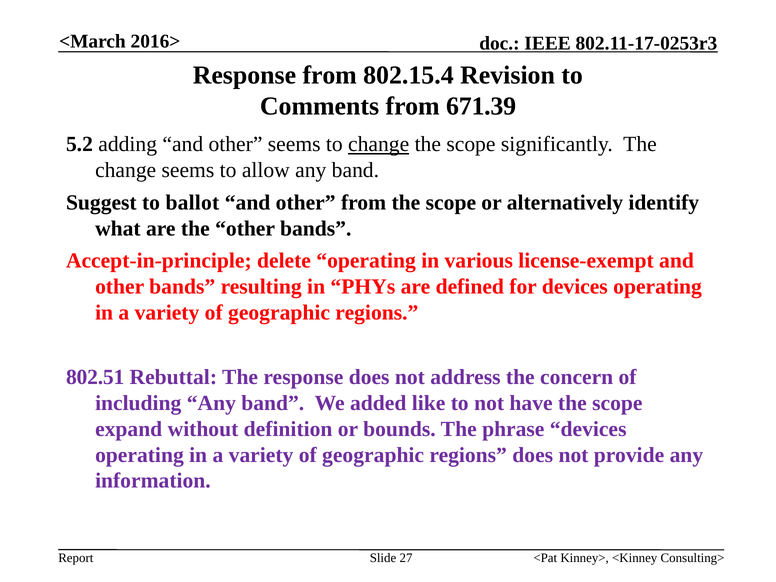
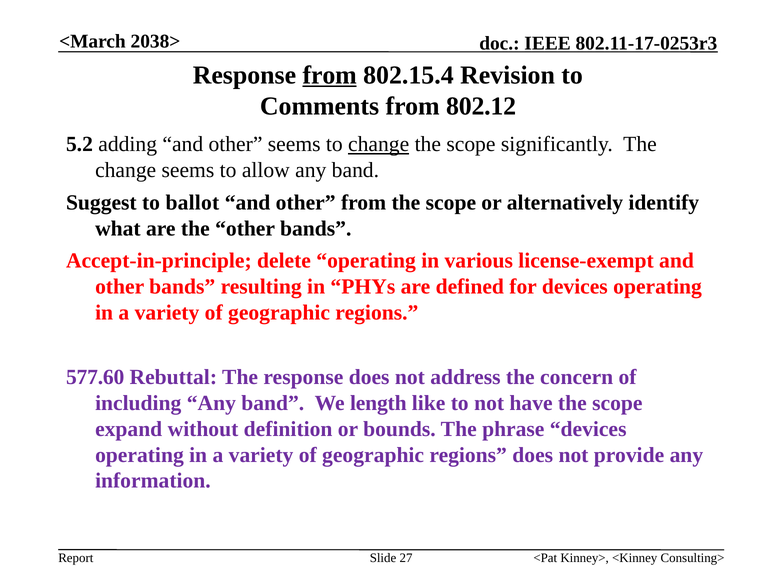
2016>: 2016> -> 2038> (156, 41)
from underline: none -> present (330, 75)
671.39: 671.39 -> 802.12 (481, 106)
802.51: 802.51 -> 577.60 (95, 377)
added: added -> length (378, 403)
